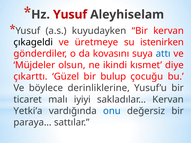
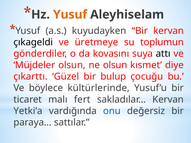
Yusuf colour: red -> orange (70, 15)
istenirken: istenirken -> toplumun (162, 42)
attı colour: blue -> black (163, 54)
ne ikindi: ikindi -> olsun (115, 65)
derinliklerine: derinliklerine -> kültürlerinde (99, 88)
iyiyi: iyiyi -> fert (82, 100)
